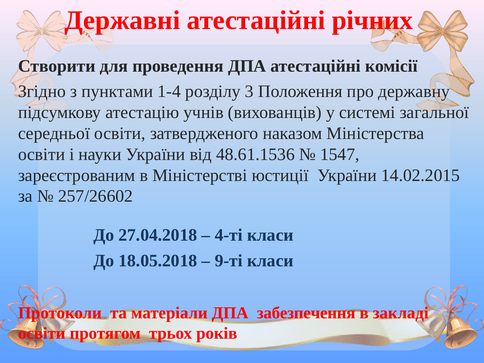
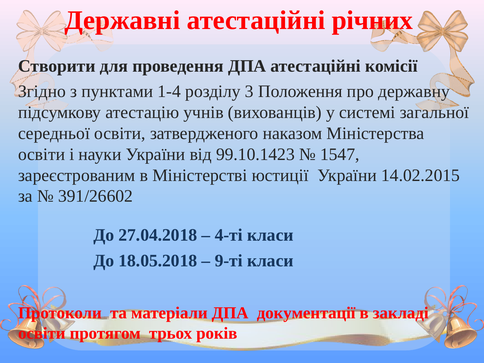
48.61.1536: 48.61.1536 -> 99.10.1423 (255, 154)
257/26602: 257/26602 -> 391/26602 (96, 196)
забезпечення: забезпечення -> документації (306, 313)
